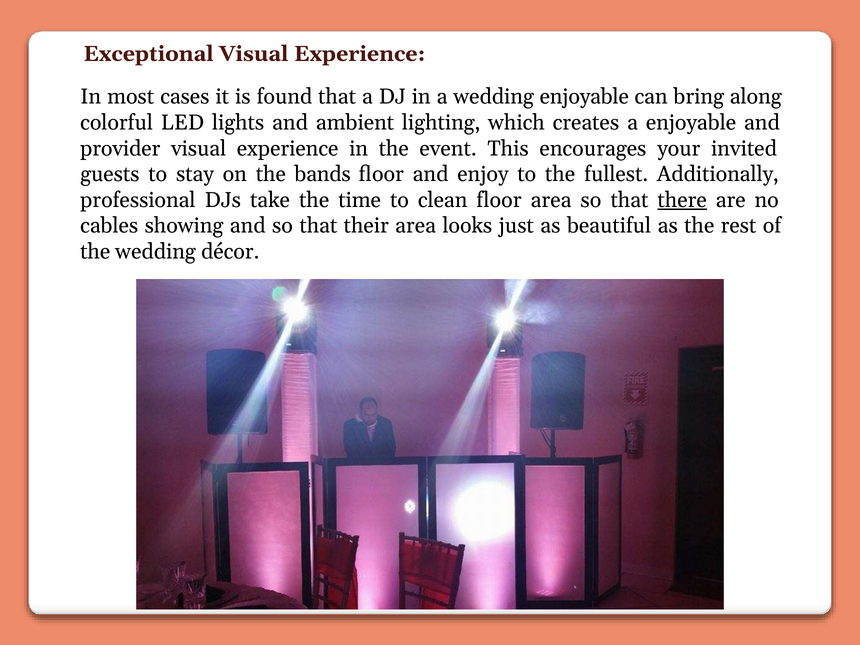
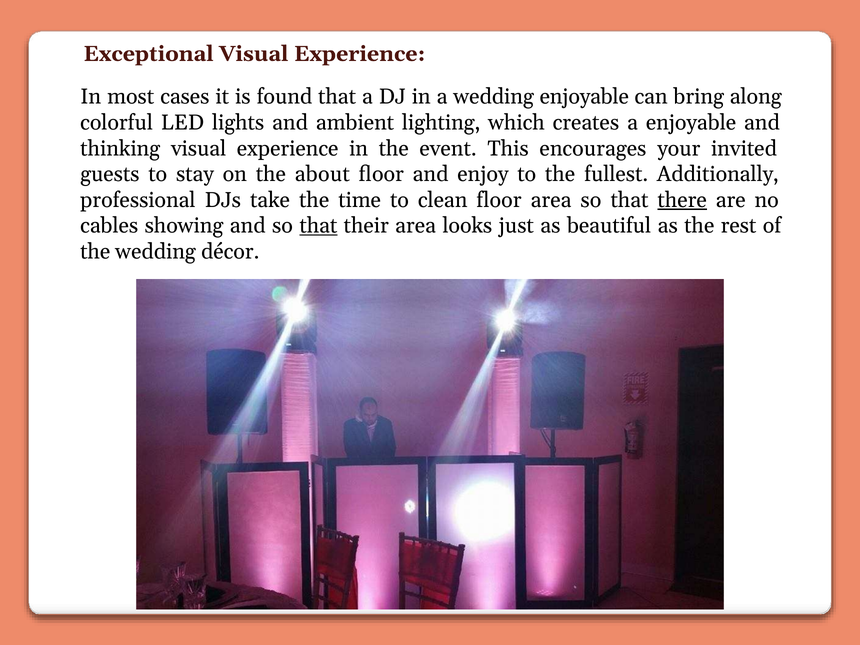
provider: provider -> thinking (120, 148)
bands: bands -> about (322, 174)
that underline: none -> present (318, 226)
